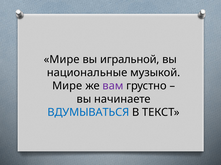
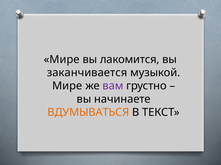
игральной: игральной -> лакомится (130, 60)
национальные: национальные -> заканчивается (87, 73)
ВДУМЫВАТЬСЯ colour: blue -> orange (88, 113)
